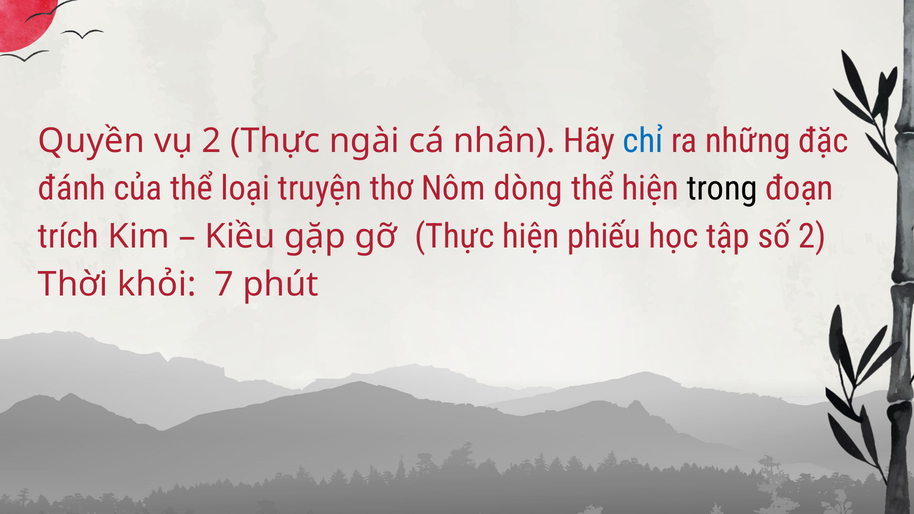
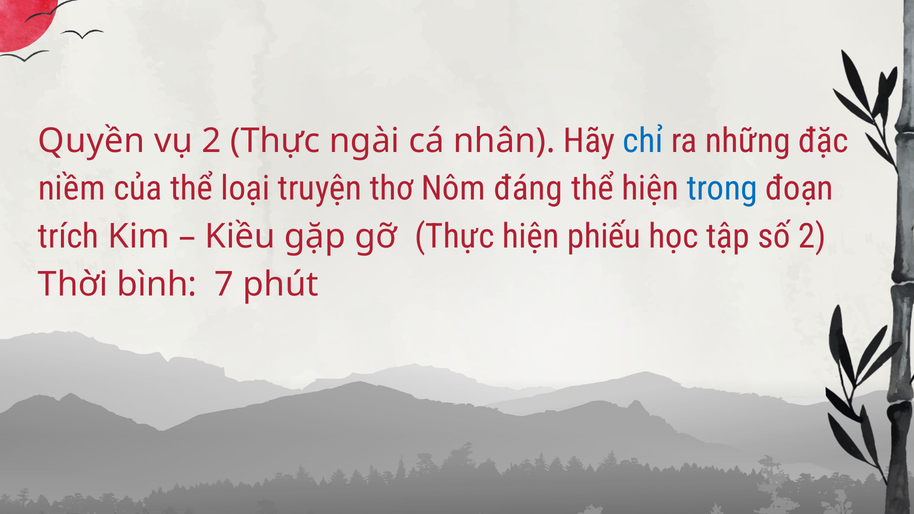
đánh: đánh -> niềm (72, 189)
dòng: dòng -> đáng (528, 189)
trong colour: black -> blue (722, 189)
khỏi: khỏi -> bình (157, 285)
